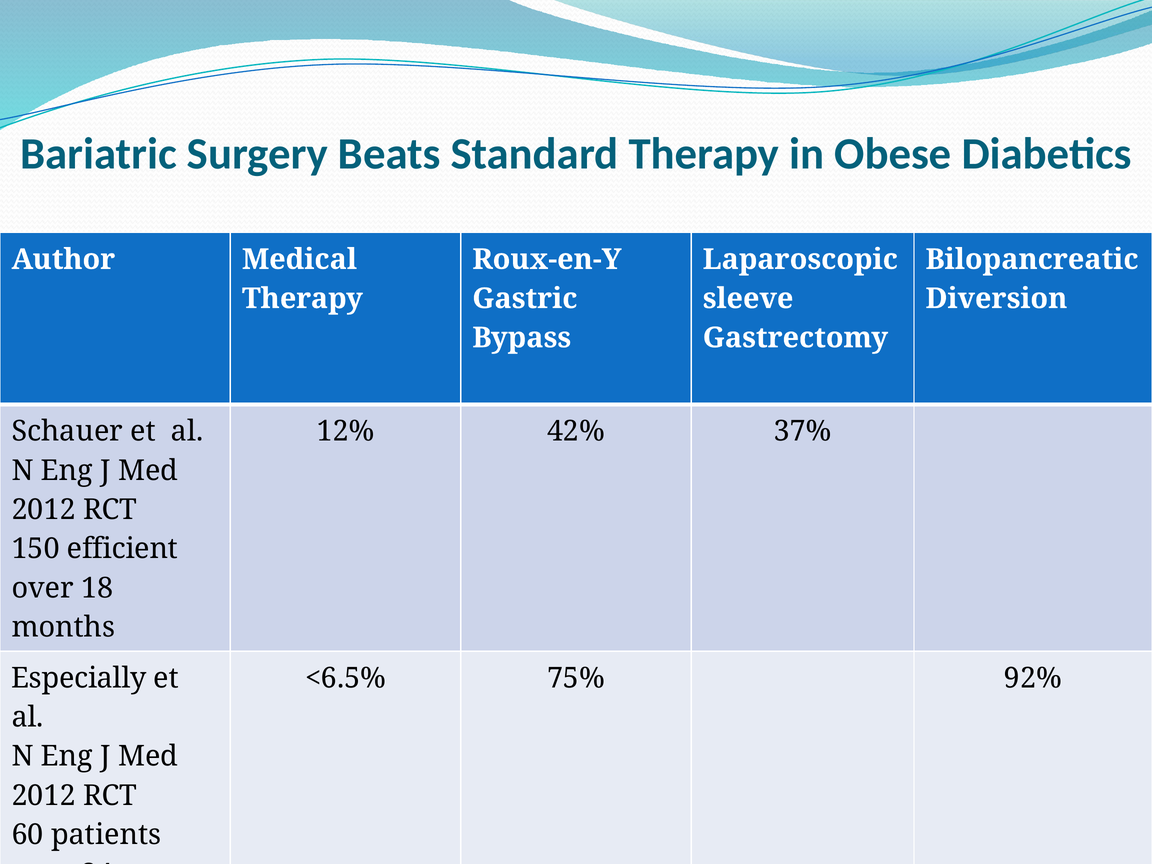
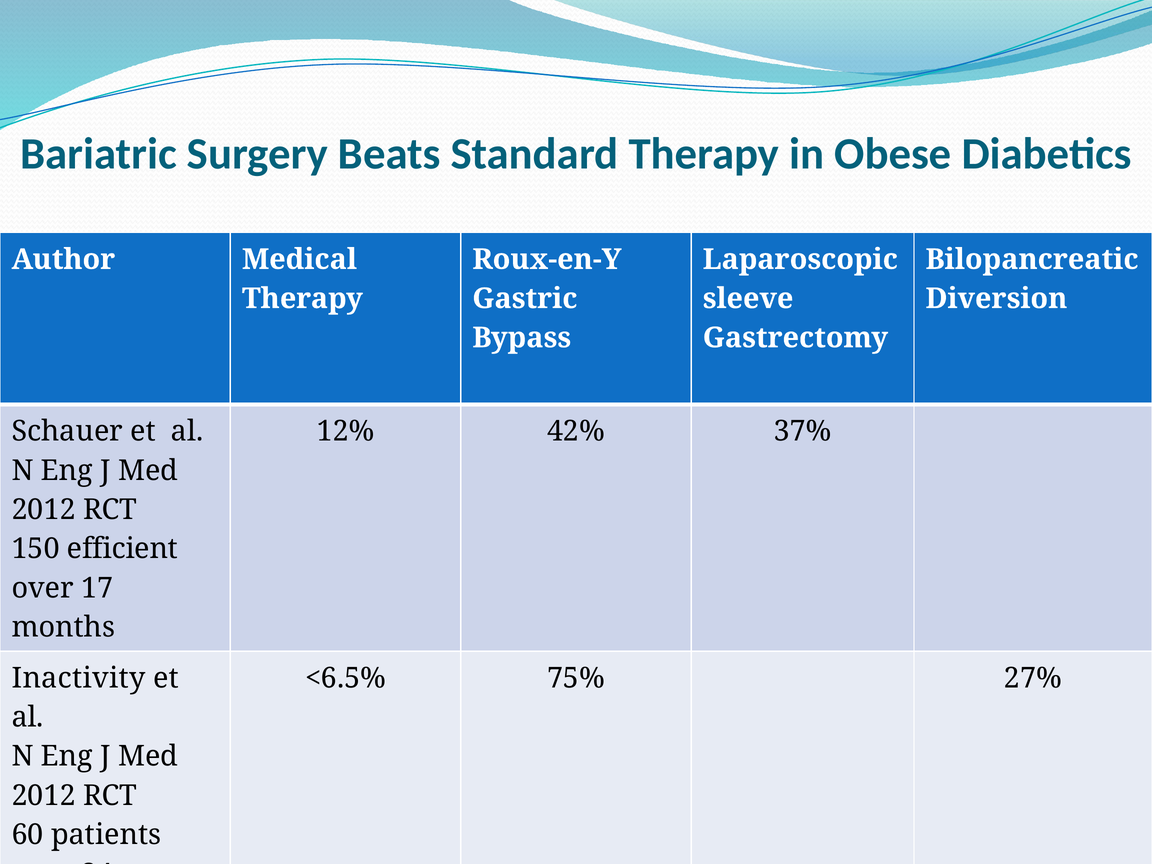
18: 18 -> 17 (97, 588)
Especially: Especially -> Inactivity (79, 678)
92%: 92% -> 27% (1033, 678)
